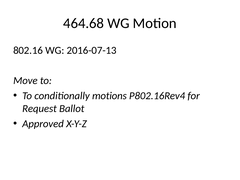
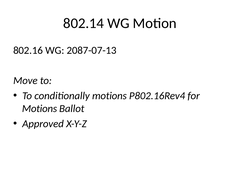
464.68: 464.68 -> 802.14 (84, 23)
2016-07-13: 2016-07-13 -> 2087-07-13 (92, 50)
Request: Request -> Motions (40, 109)
